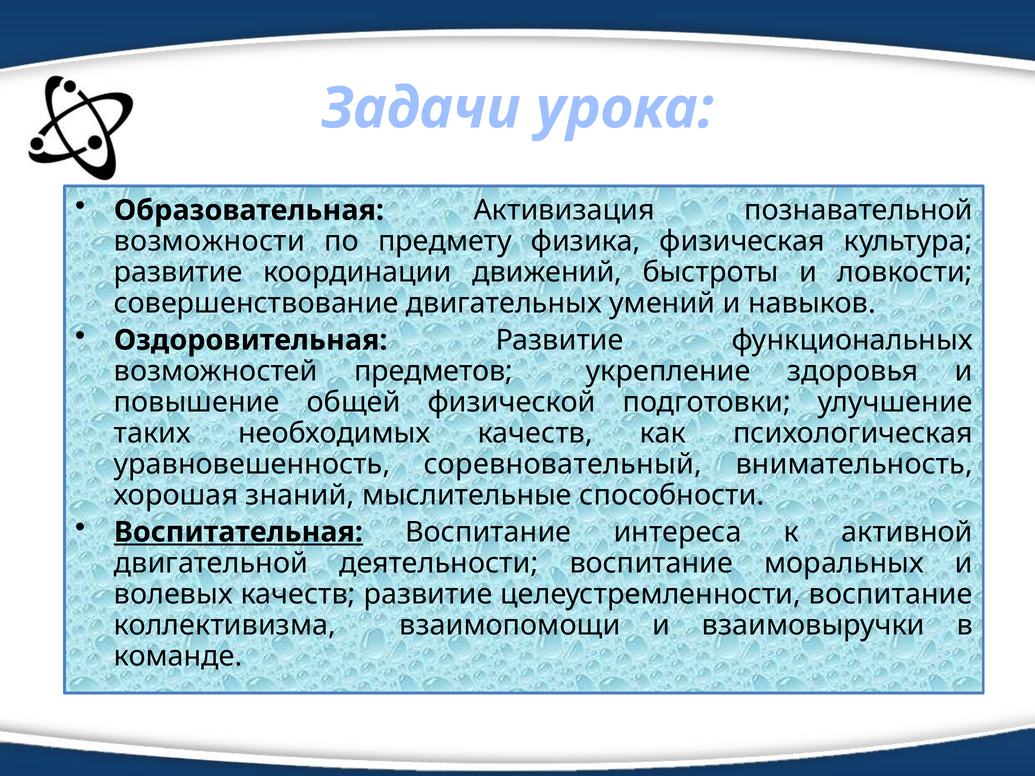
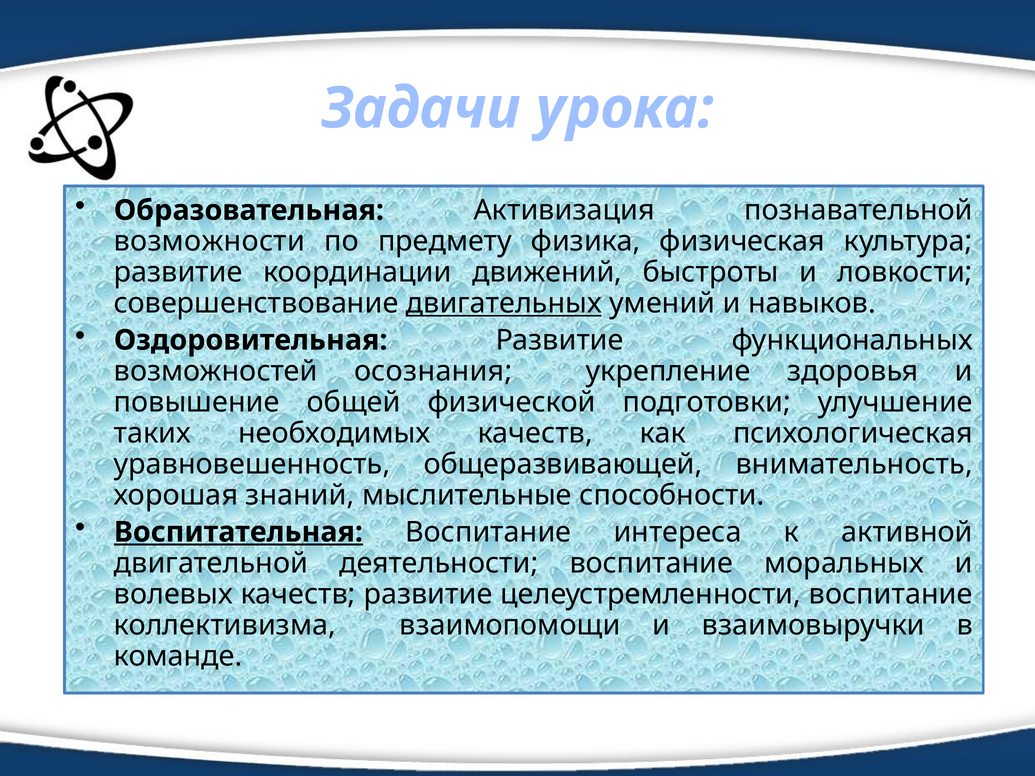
двигательных underline: none -> present (504, 304)
предметов: предметов -> осознания (433, 371)
соревновательный: соревновательный -> общеразвивающей (563, 464)
